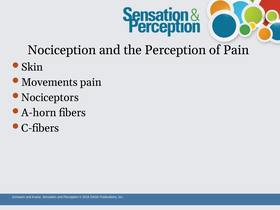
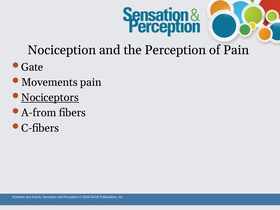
Skin: Skin -> Gate (32, 67)
Nociceptors underline: none -> present (50, 98)
A-horn: A-horn -> A-from (39, 113)
